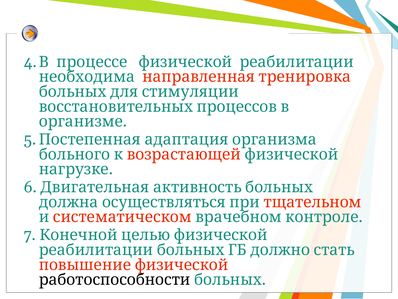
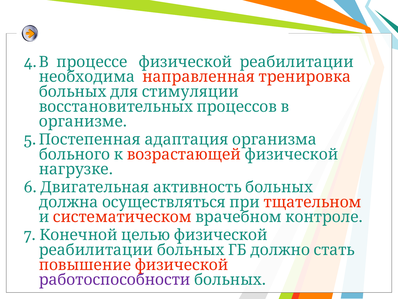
работоспособности colour: black -> purple (115, 279)
